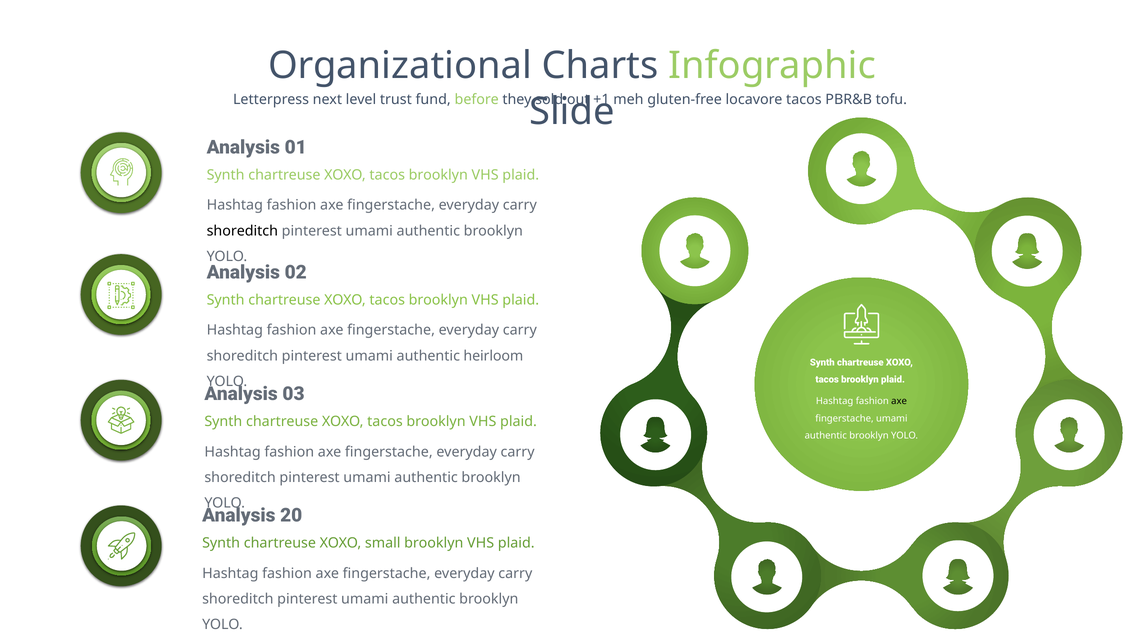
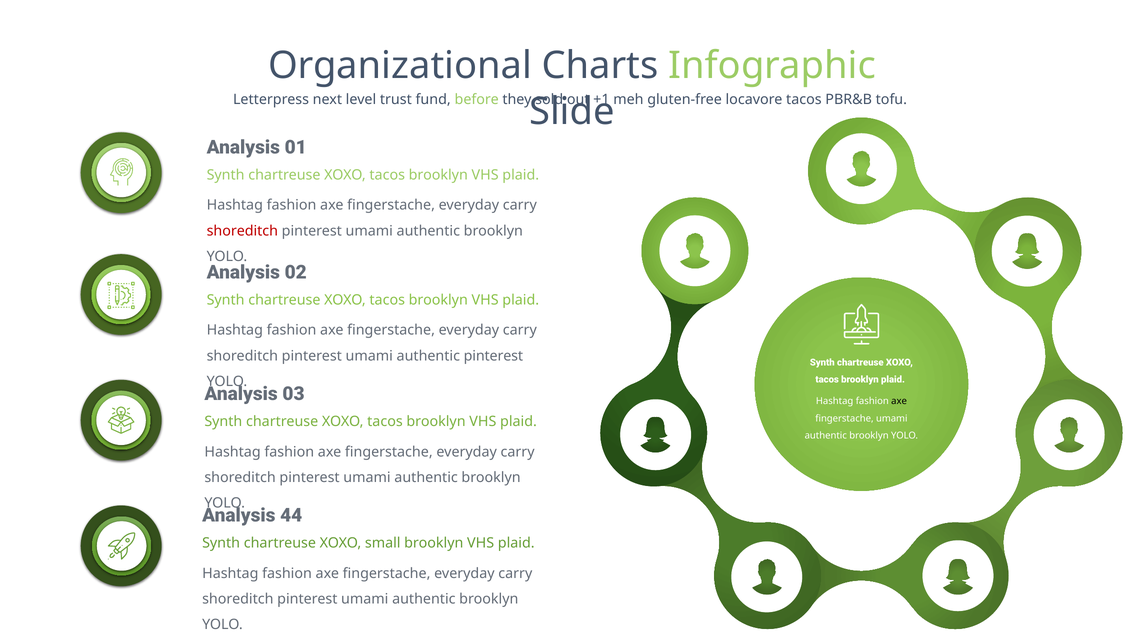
shoreditch colour: black -> red (242, 231)
authentic heirloom: heirloom -> pinterest (493, 356)
20: 20 -> 44 (291, 516)
